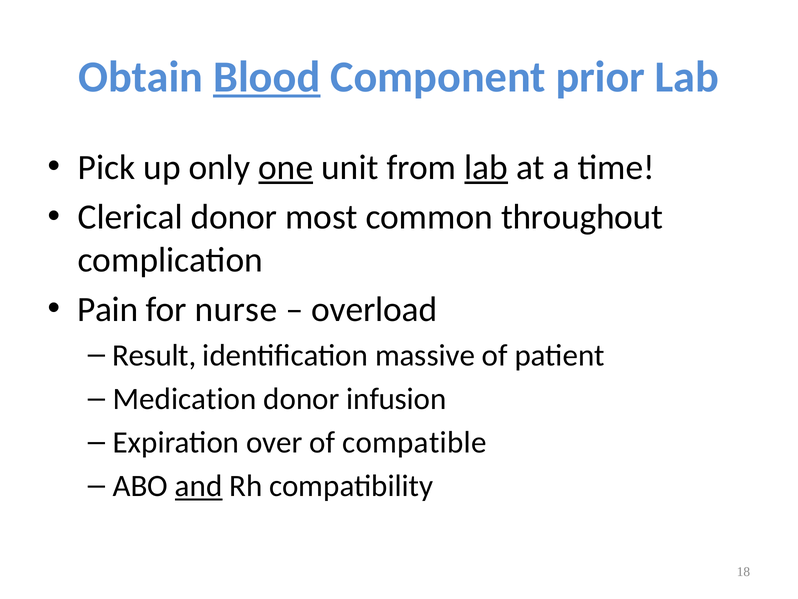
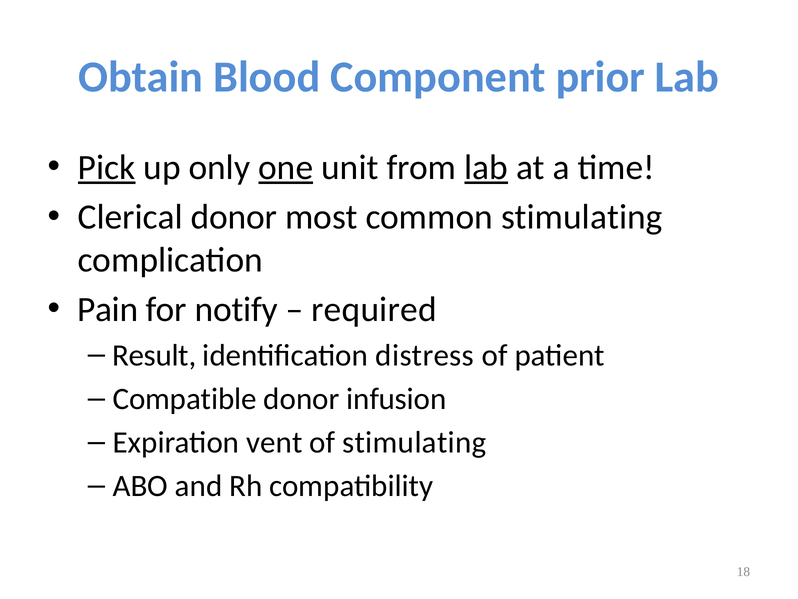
Blood underline: present -> none (267, 77)
Pick underline: none -> present (107, 167)
common throughout: throughout -> stimulating (582, 217)
nurse: nurse -> notify (236, 309)
overload: overload -> required (374, 309)
massive: massive -> distress (425, 355)
Medication: Medication -> Compatible (185, 399)
over: over -> vent (274, 442)
of compatible: compatible -> stimulating (414, 442)
and underline: present -> none (199, 486)
